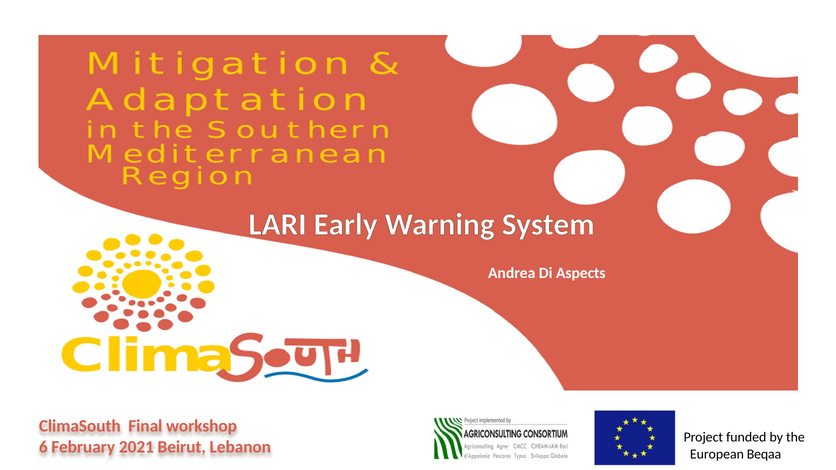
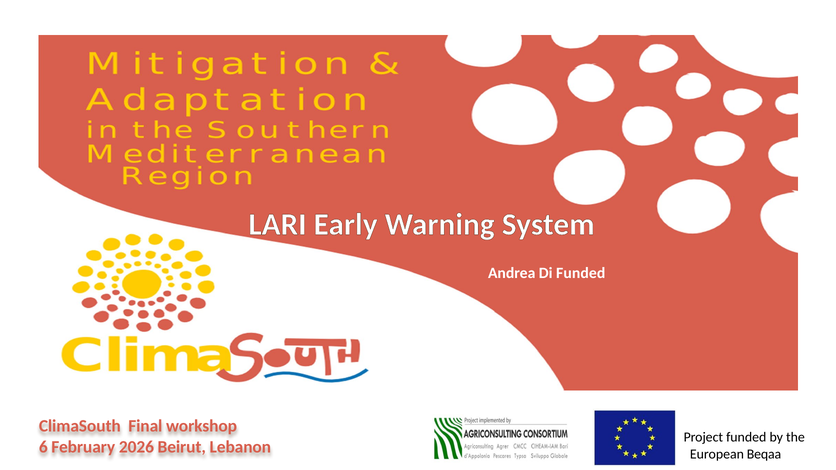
Di Aspects: Aspects -> Funded (581, 273)
2021: 2021 -> 2026 (136, 447)
